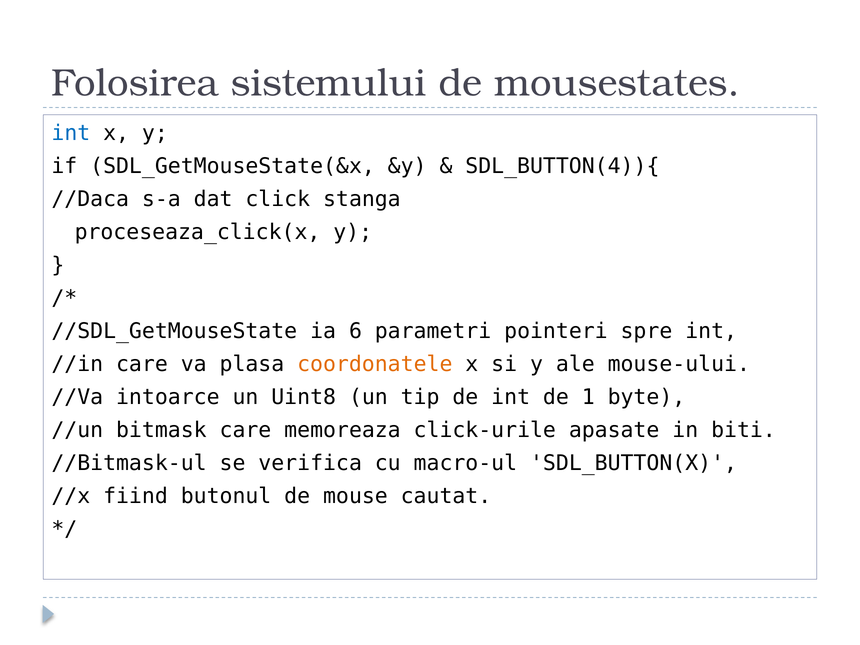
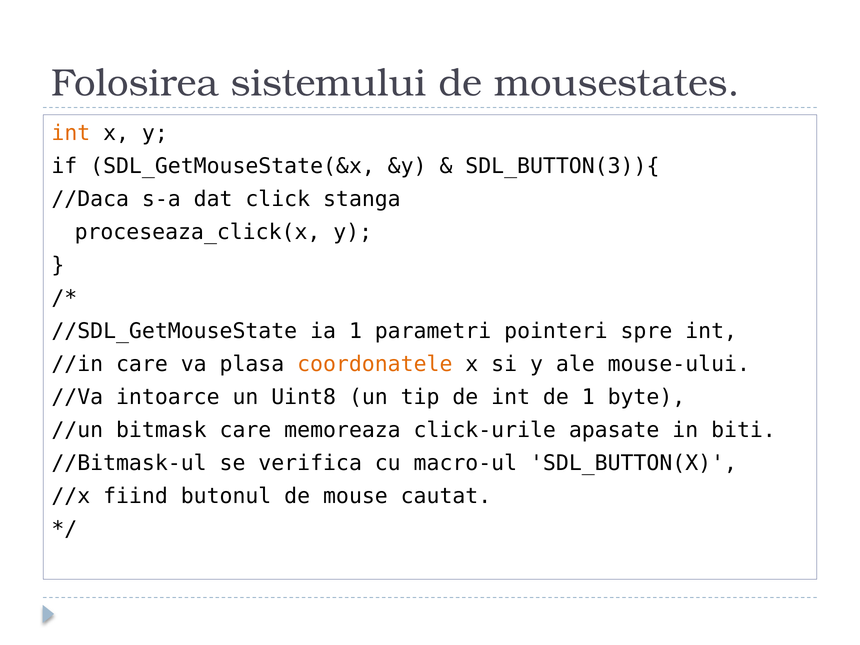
int colour: blue -> orange (71, 133)
SDL_BUTTON(4)){: SDL_BUTTON(4)){ -> SDL_BUTTON(3)){ (562, 166)
ia 6: 6 -> 1 (355, 331)
